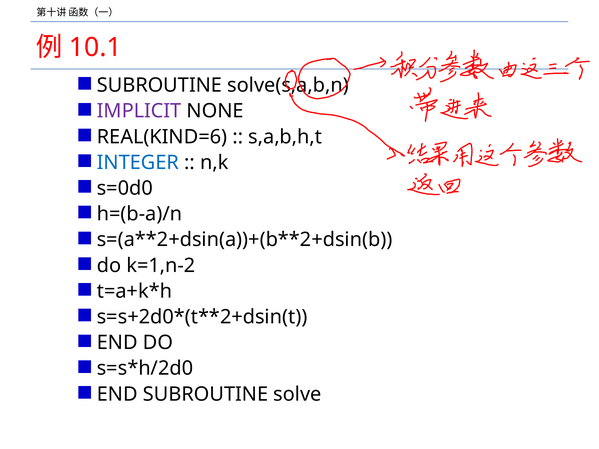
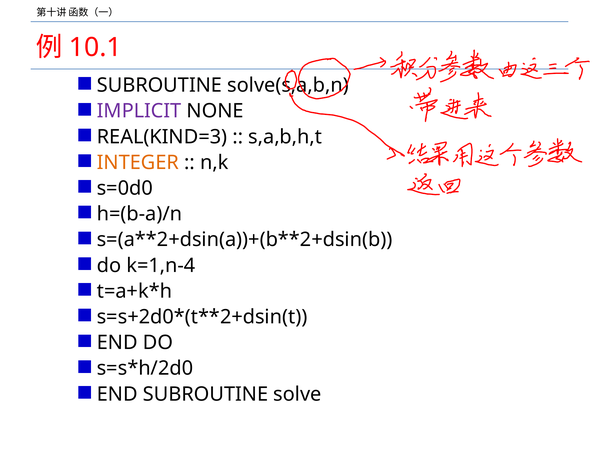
REAL(KIND=6: REAL(KIND=6 -> REAL(KIND=3 (162, 137)
INTEGER colour: blue -> orange (138, 163)
k=1,n-2: k=1,n-2 -> k=1,n-4 (161, 266)
